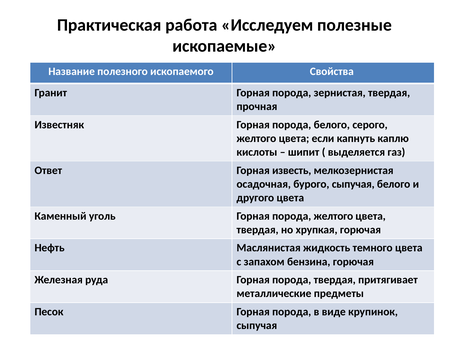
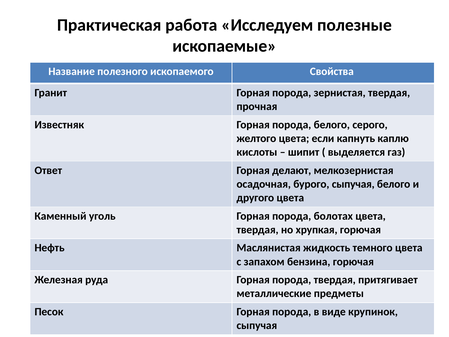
известь: известь -> делают (292, 170)
порода желтого: желтого -> болотах (333, 216)
